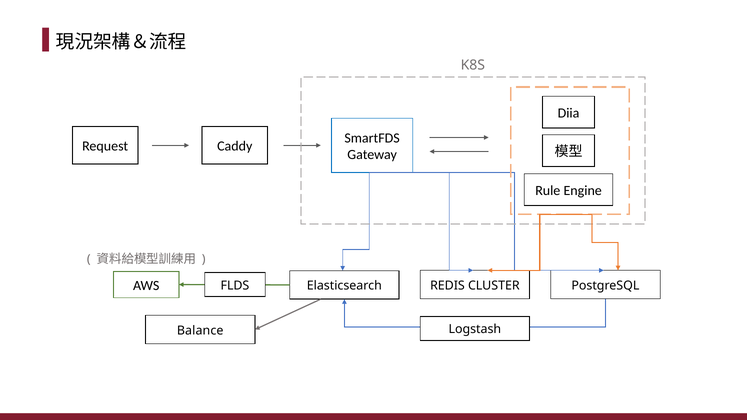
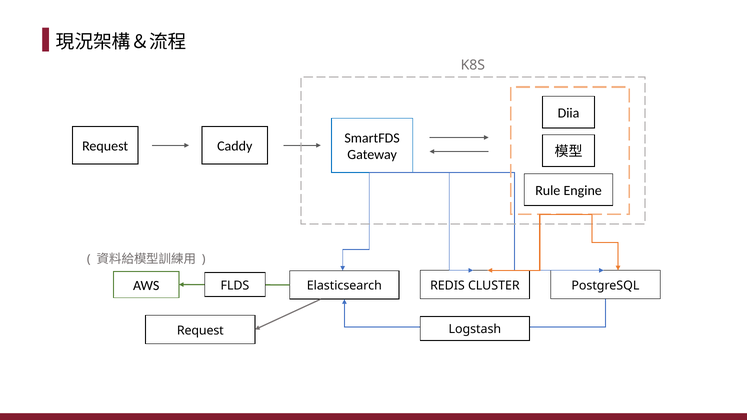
Balance: Balance -> Request (200, 331)
